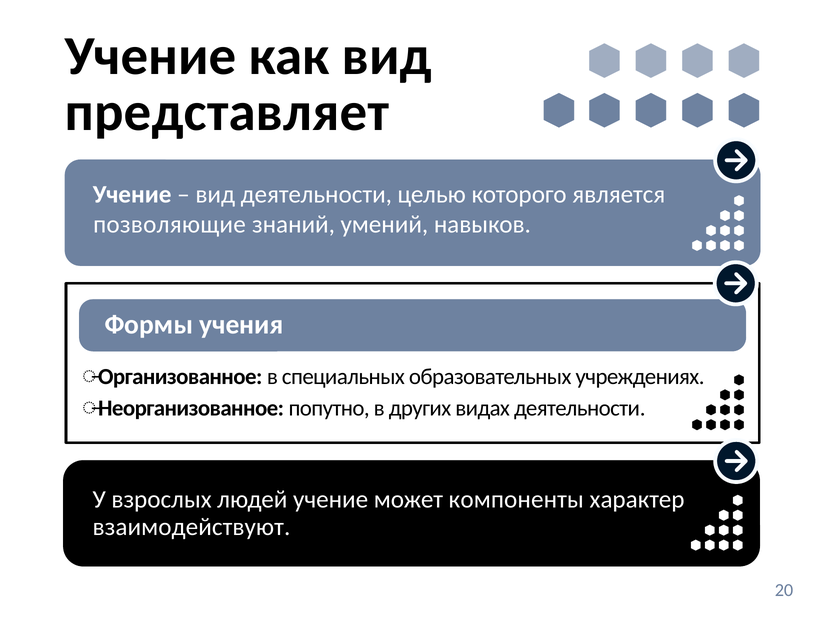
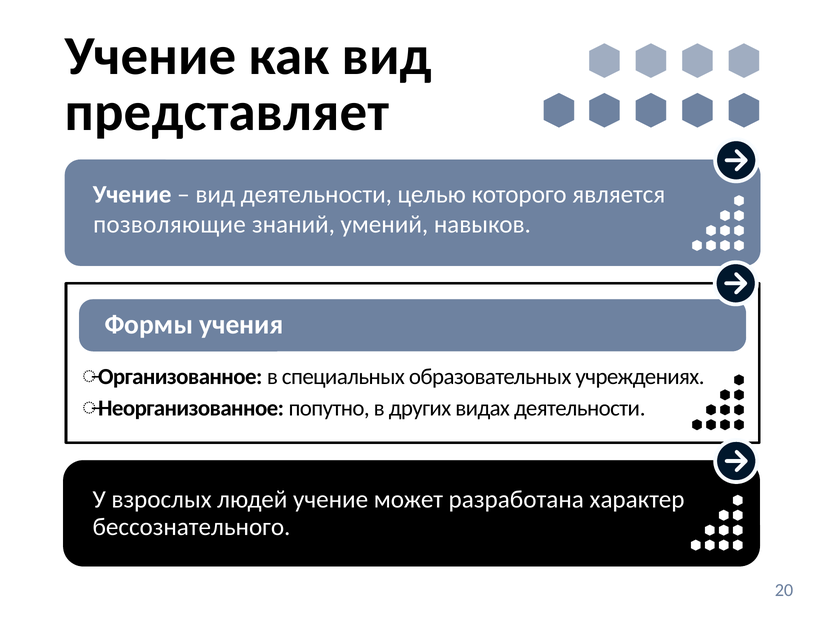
компоненты: компоненты -> разработана (516, 500)
взаимодействуют: взаимодействуют -> бессознательного (192, 527)
